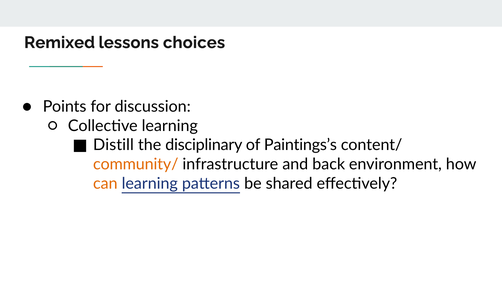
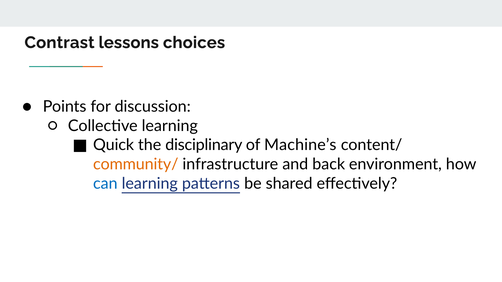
Remixed: Remixed -> Contrast (59, 43)
Distill: Distill -> Quick (114, 145)
Paintings’s: Paintings’s -> Machine’s (300, 145)
can colour: orange -> blue (105, 184)
